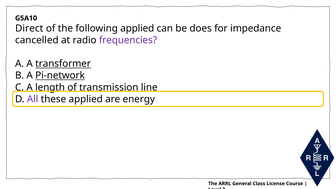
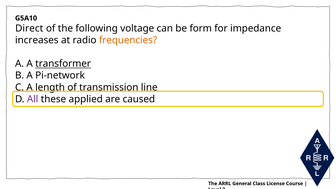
following applied: applied -> voltage (137, 28)
does: does -> form (201, 28)
cancelled: cancelled -> increases (37, 40)
frequencies colour: purple -> orange (128, 40)
Pi-network underline: present -> none (60, 75)
energy: energy -> caused (139, 99)
